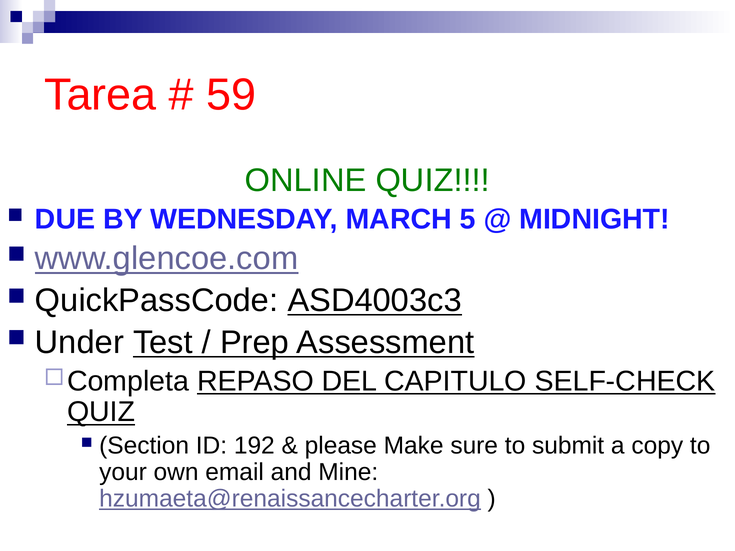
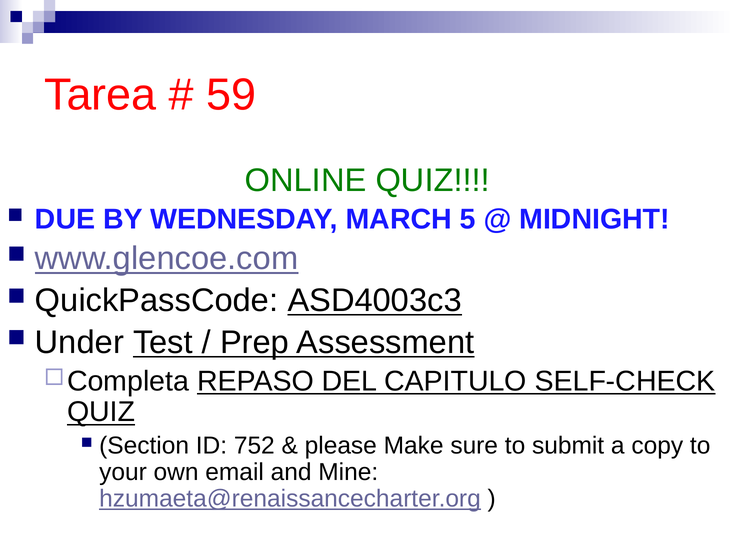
192: 192 -> 752 (254, 446)
